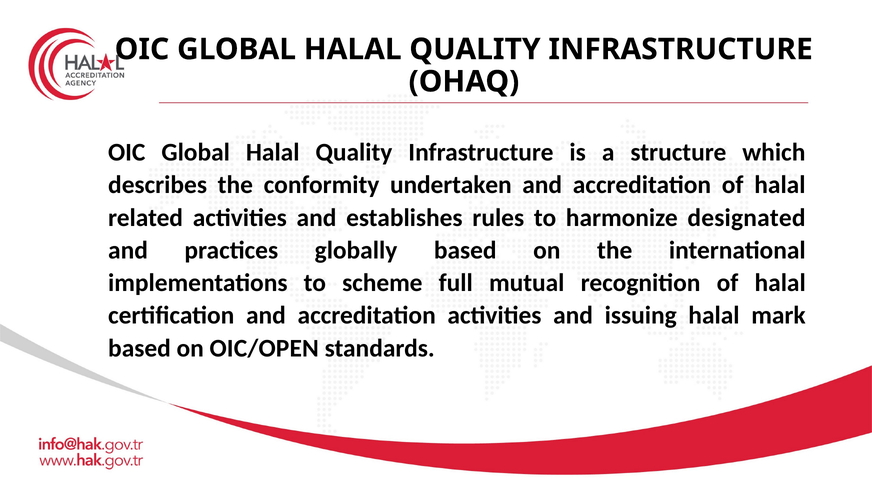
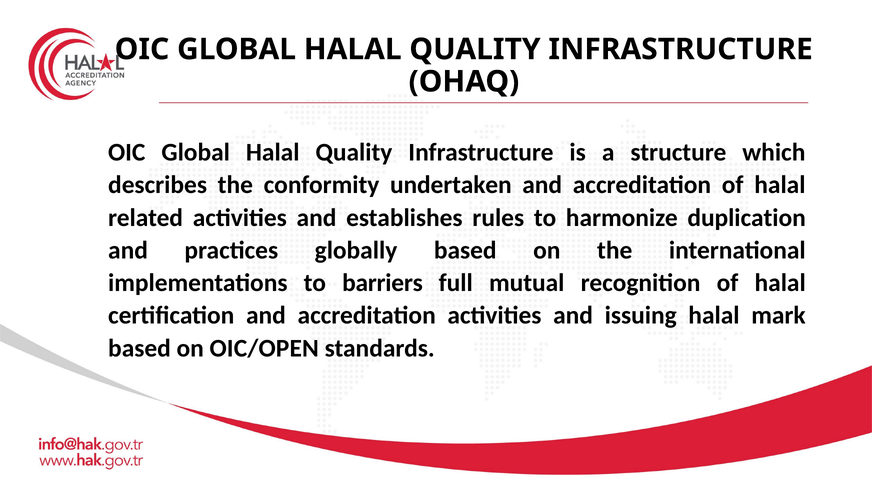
designated: designated -> duplication (747, 218)
scheme: scheme -> barriers (382, 283)
